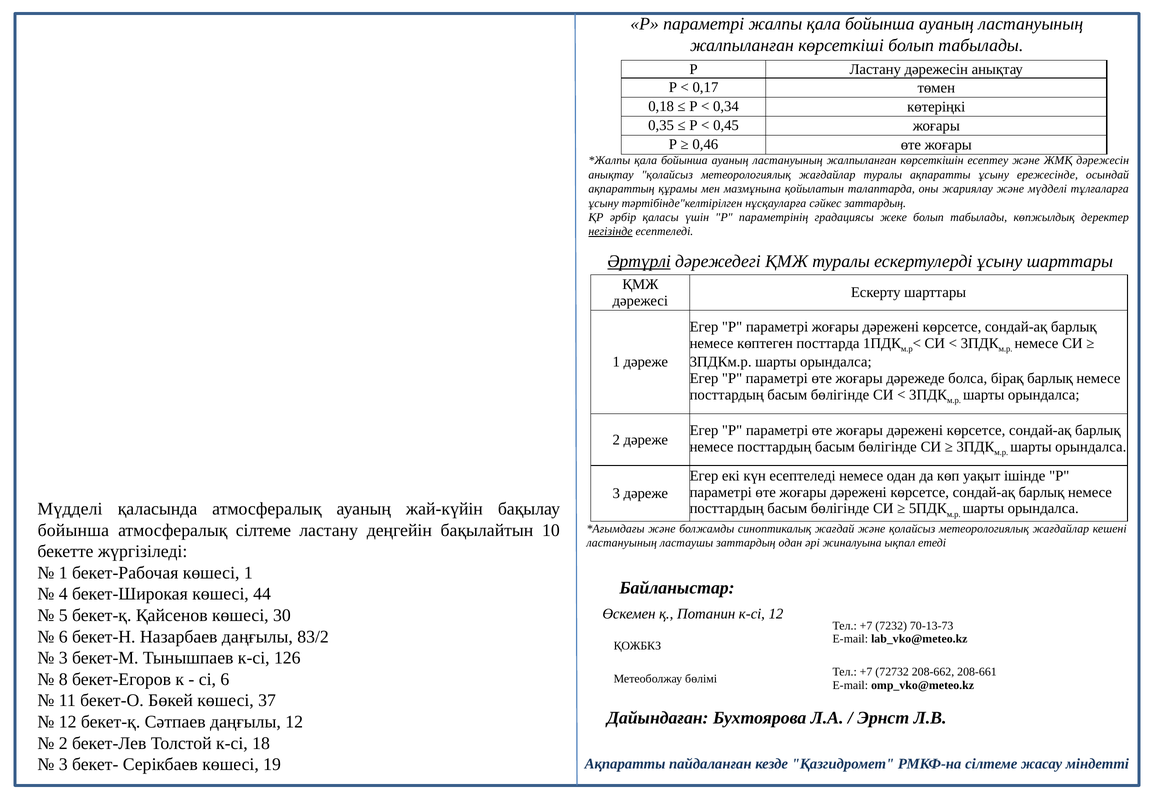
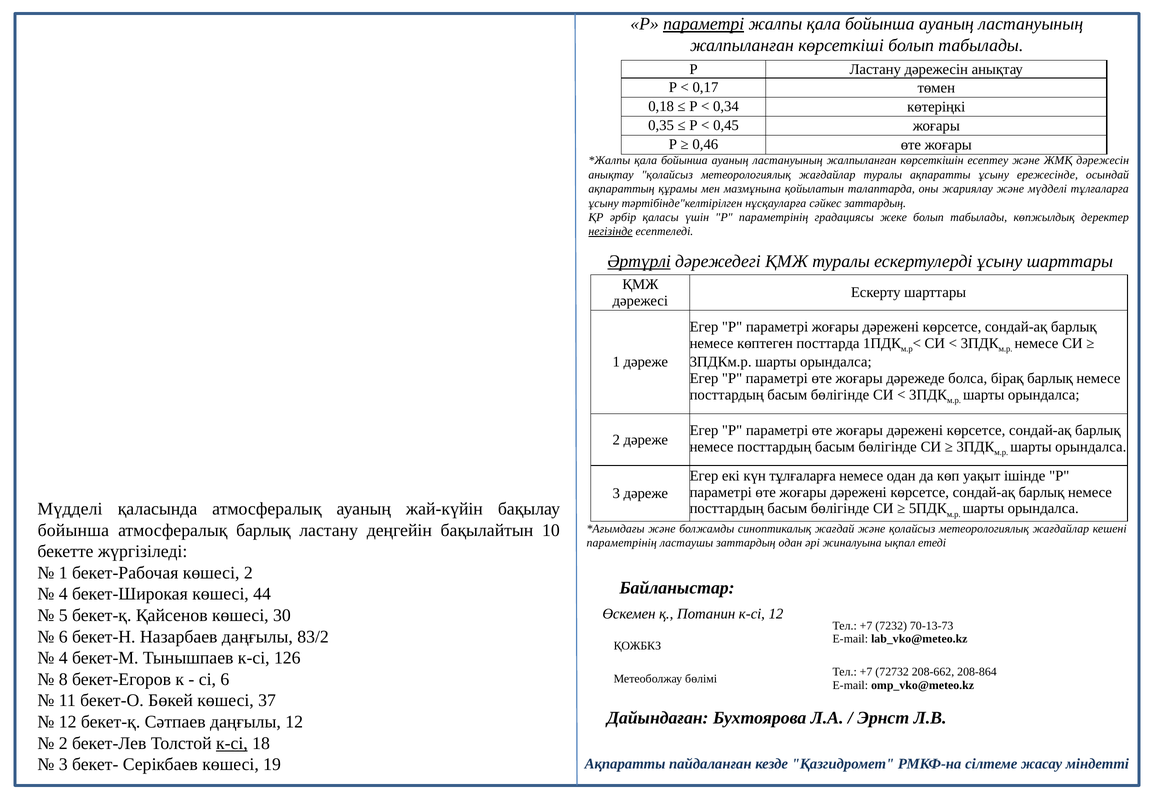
параметрі underline: none -> present (704, 24)
күн есептеледі: есептеледі -> тұлғаларға (803, 476)
атмосфералық сілтеме: сілтеме -> барлық (263, 530)
ластануының: ластануының -> параметрінің (622, 543)
көшесі 1: 1 -> 2 (248, 573)
3: 3 -> 4 (63, 658)
208-661: 208-661 -> 208-864 (977, 672)
к-сі underline: none -> present (232, 743)
